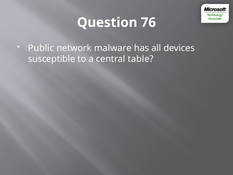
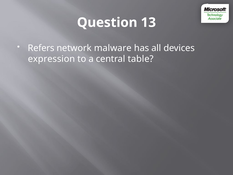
76: 76 -> 13 (148, 22)
Public: Public -> Refers (41, 48)
susceptible: susceptible -> expression (51, 59)
